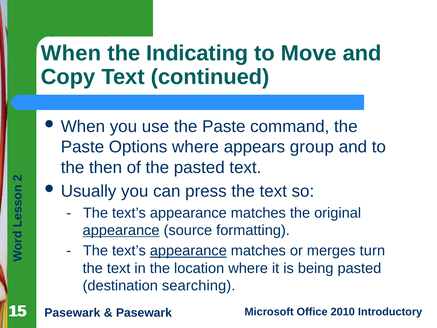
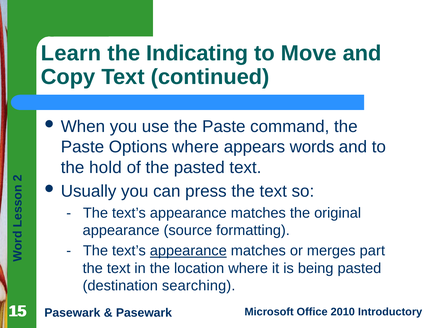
When: When -> Learn (71, 53)
group: group -> words (312, 147)
then: then -> hold (105, 167)
appearance underline: present -> none (121, 230)
turn: turn -> part (372, 251)
